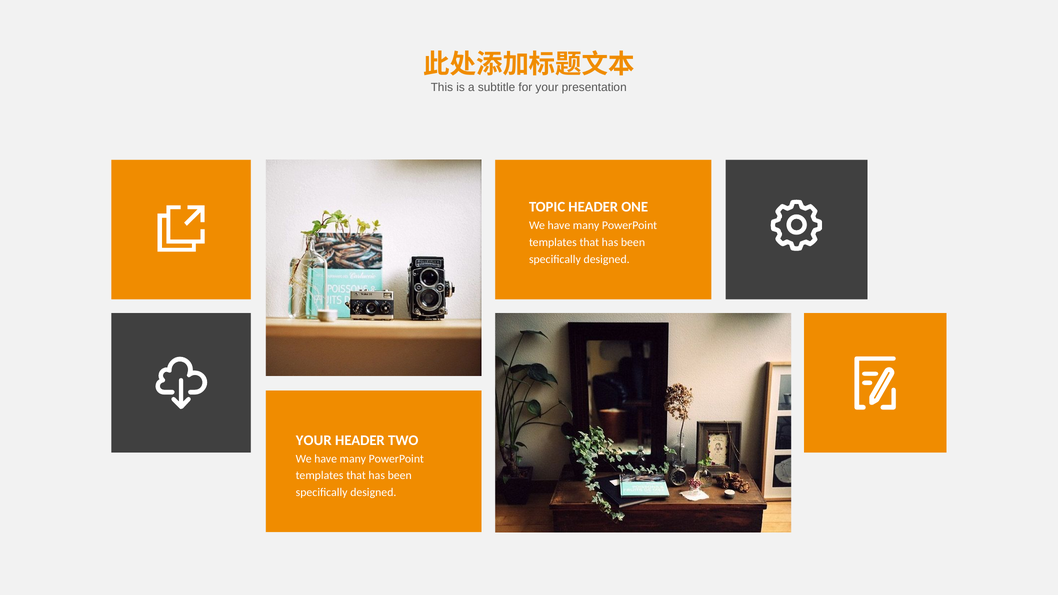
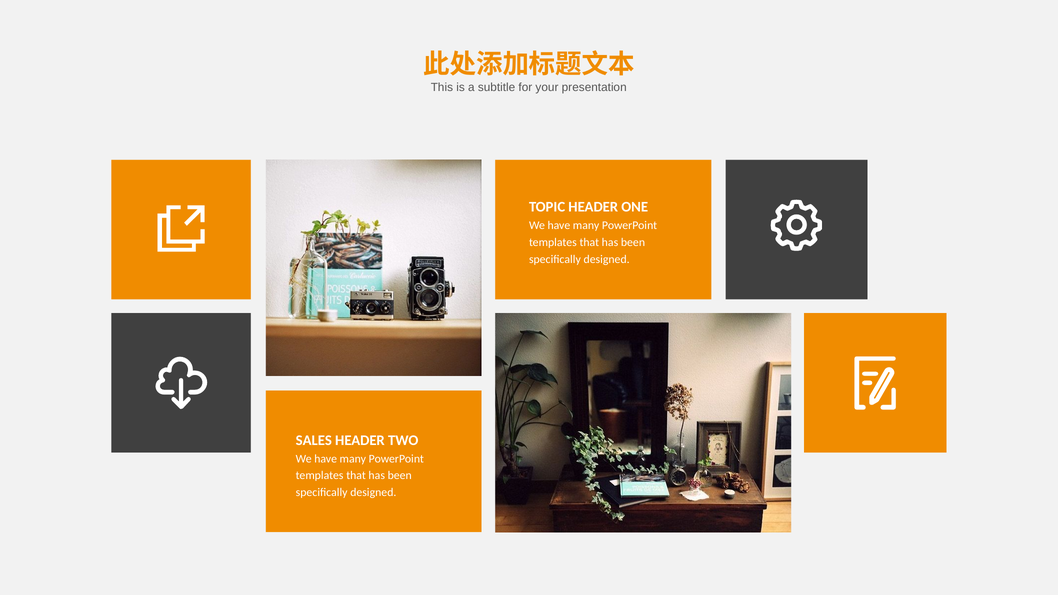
YOUR: YOUR -> SALES (314, 440)
